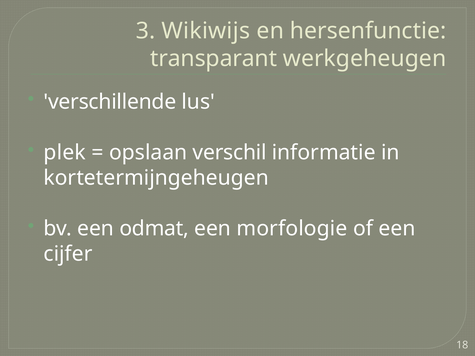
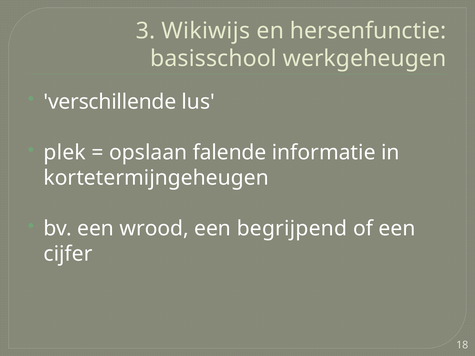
transparant: transparant -> basisschool (214, 59)
verschil: verschil -> falende (230, 153)
odmat: odmat -> wrood (154, 229)
morfologie: morfologie -> begrijpend (292, 229)
